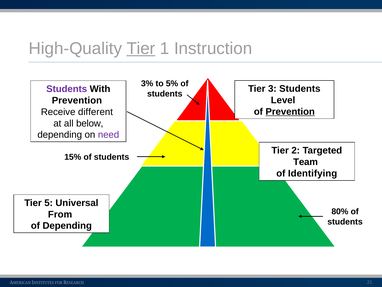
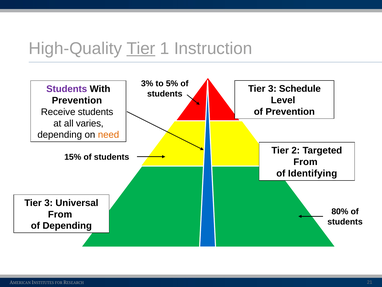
3 Students: Students -> Schedule (300, 89)
Prevention underline: present -> none (290, 111)
Receive different: different -> students (96, 112)
below: below -> varies (90, 123)
need colour: purple -> orange (109, 135)
Team: Team -> From (305, 162)
5: 5 -> 3 (49, 203)
